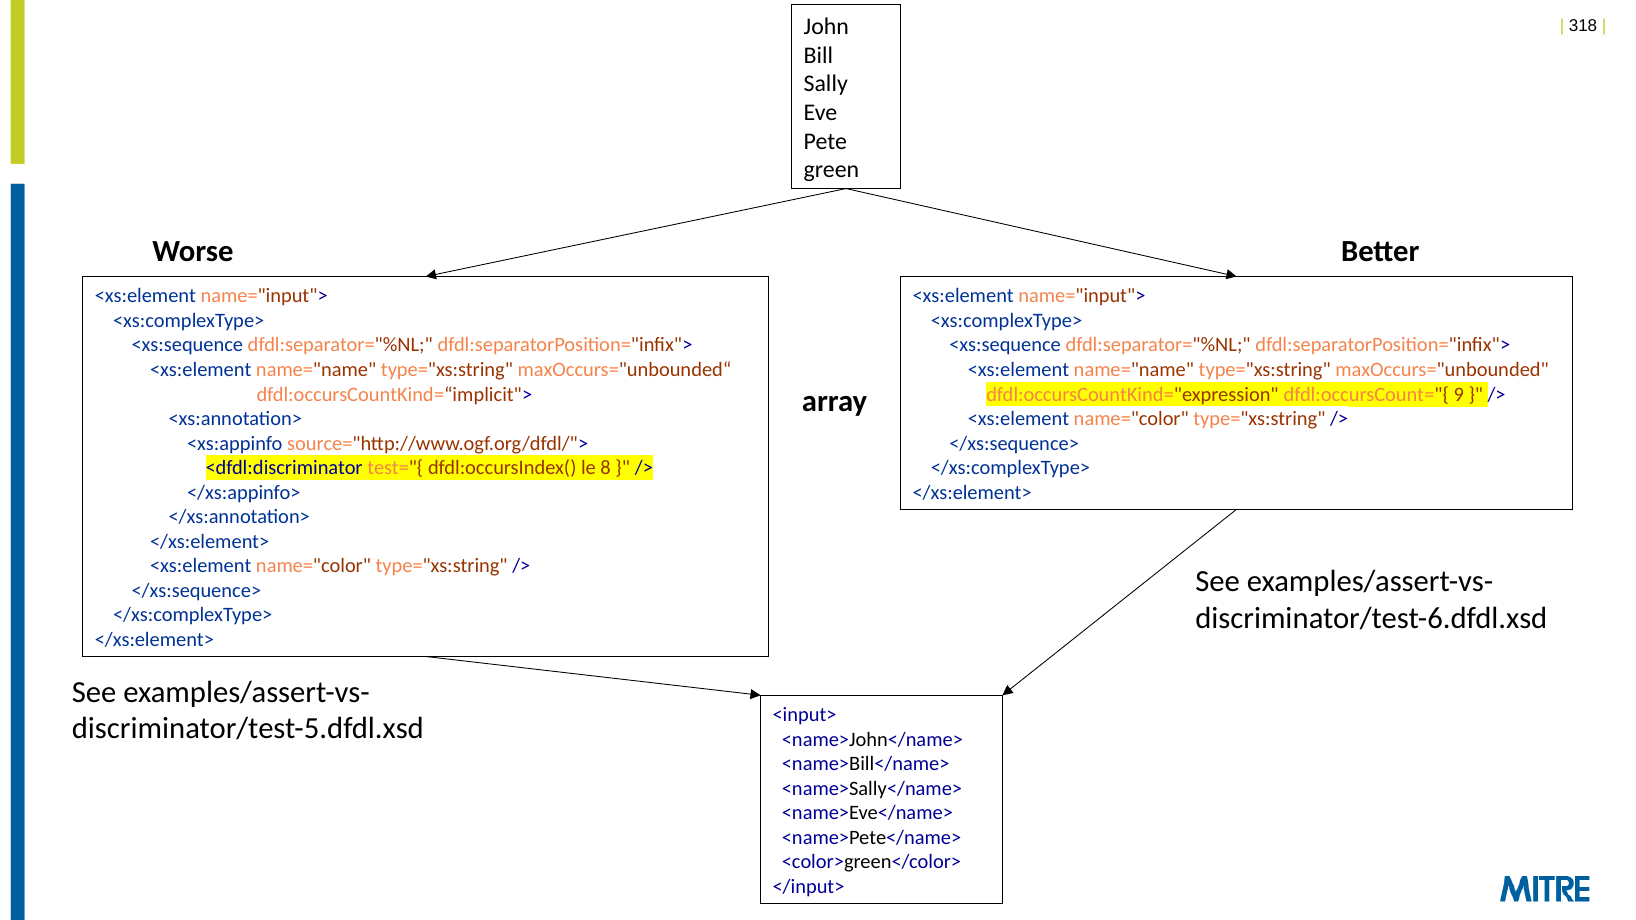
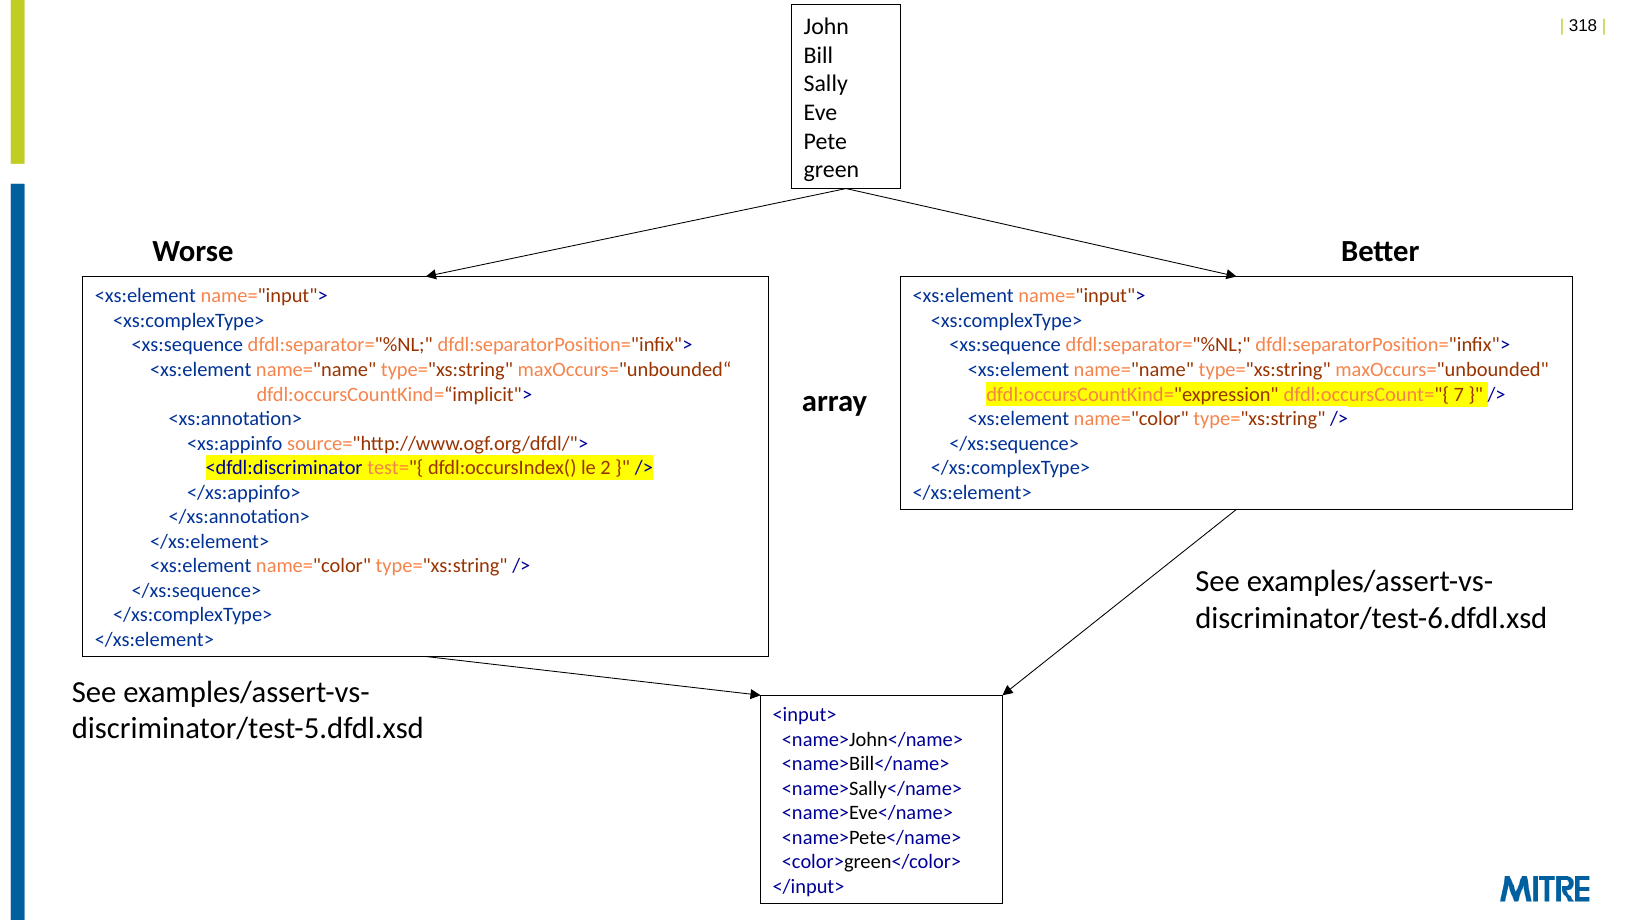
9: 9 -> 7 (1459, 394)
8: 8 -> 2 (606, 468)
